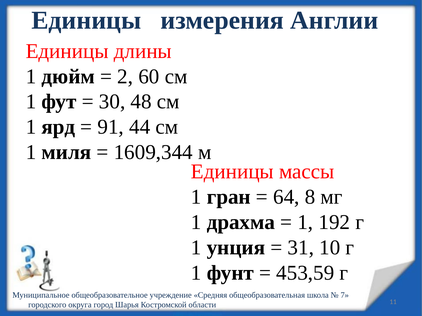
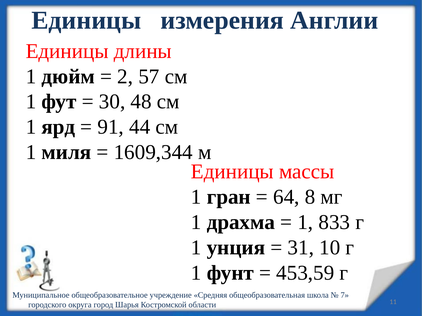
60: 60 -> 57 (149, 77)
192: 192 -> 833 (334, 223)
